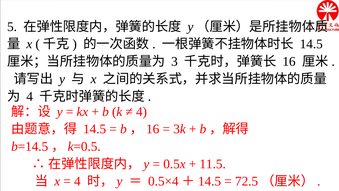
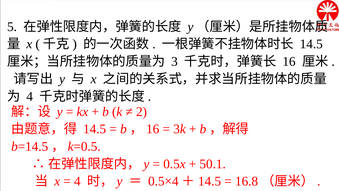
4: 4 -> 2 (141, 111)
11.5: 11.5 -> 50.1 (213, 164)
72.5: 72.5 -> 16.8 (247, 181)
